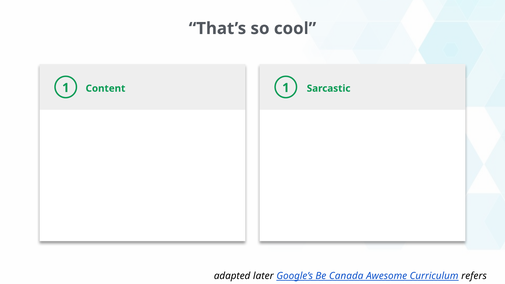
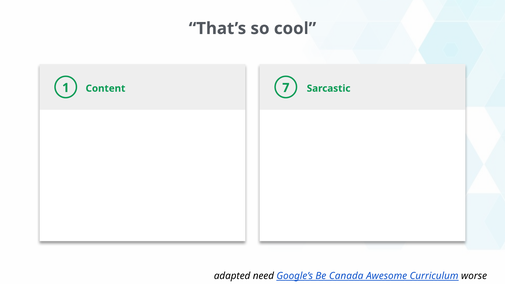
1 1: 1 -> 7 (286, 88)
later: later -> need (263, 276)
refers: refers -> worse (474, 276)
